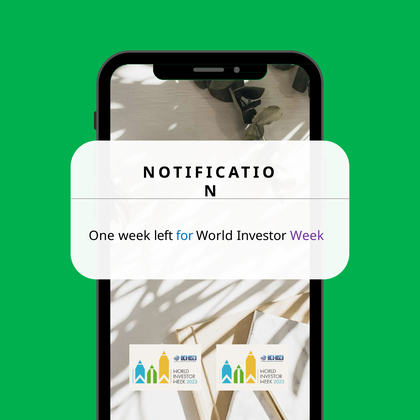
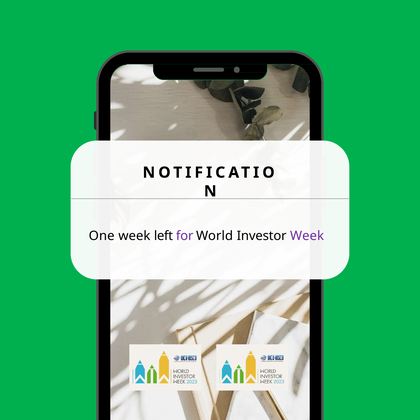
for colour: blue -> purple (185, 236)
